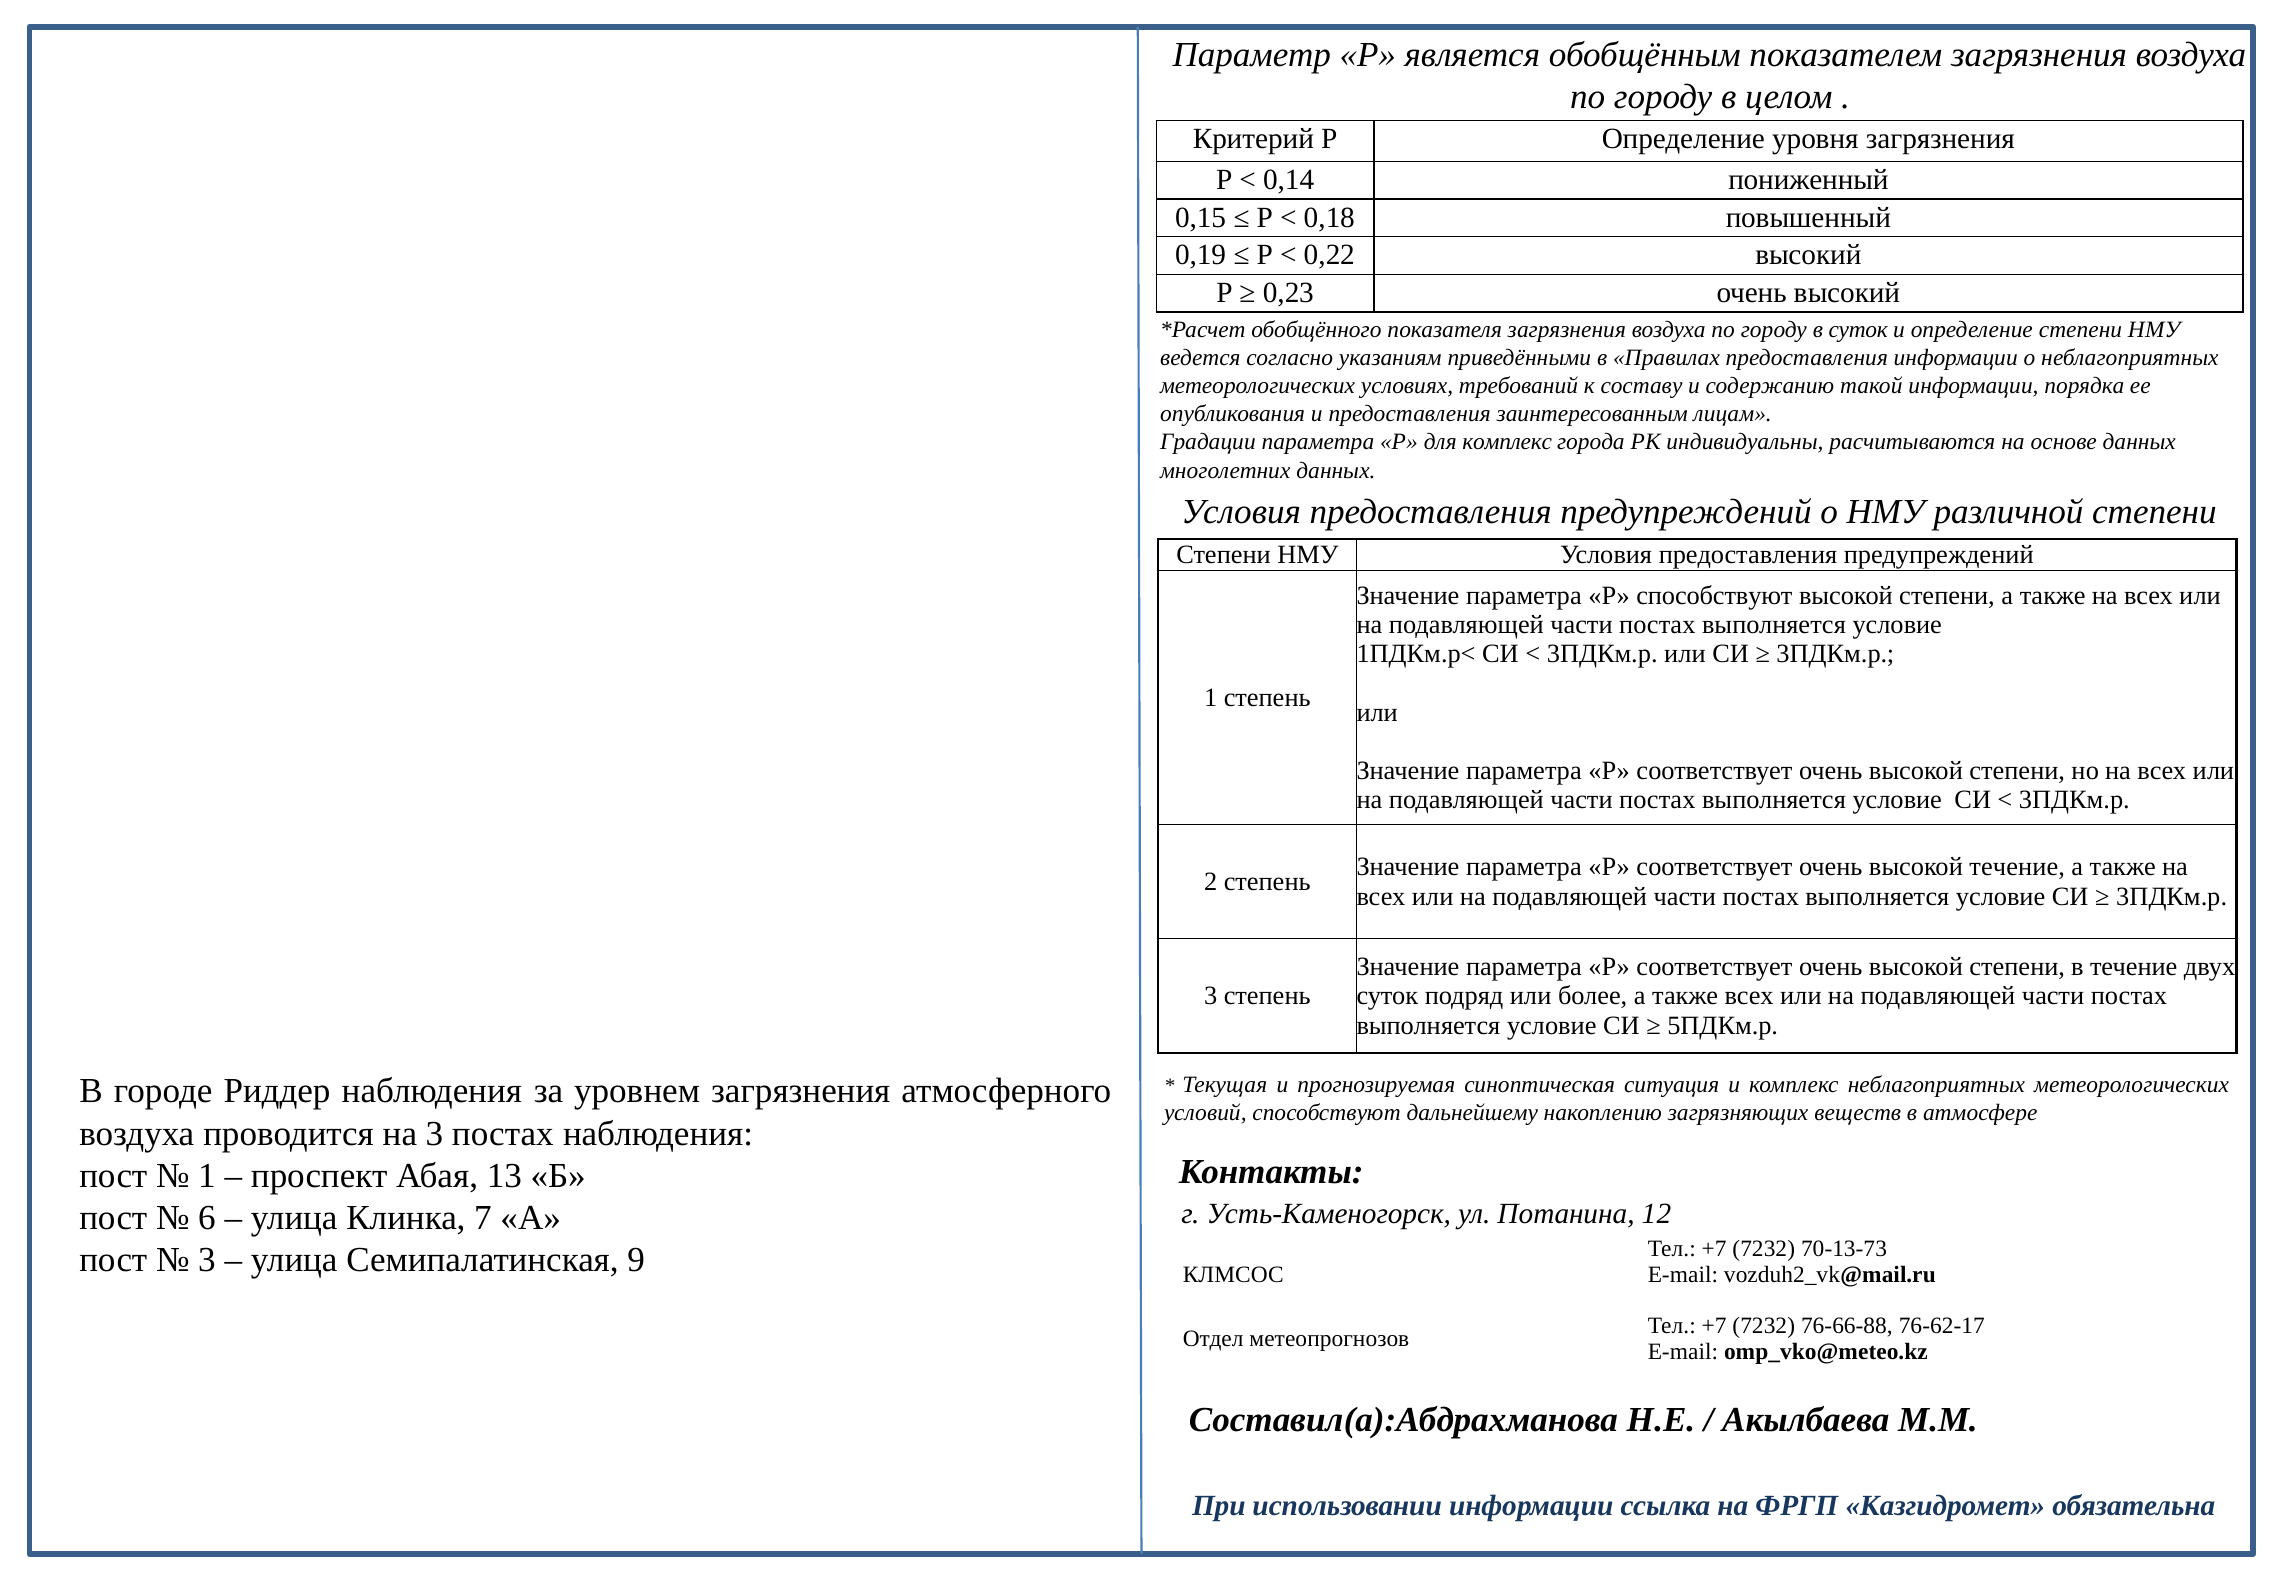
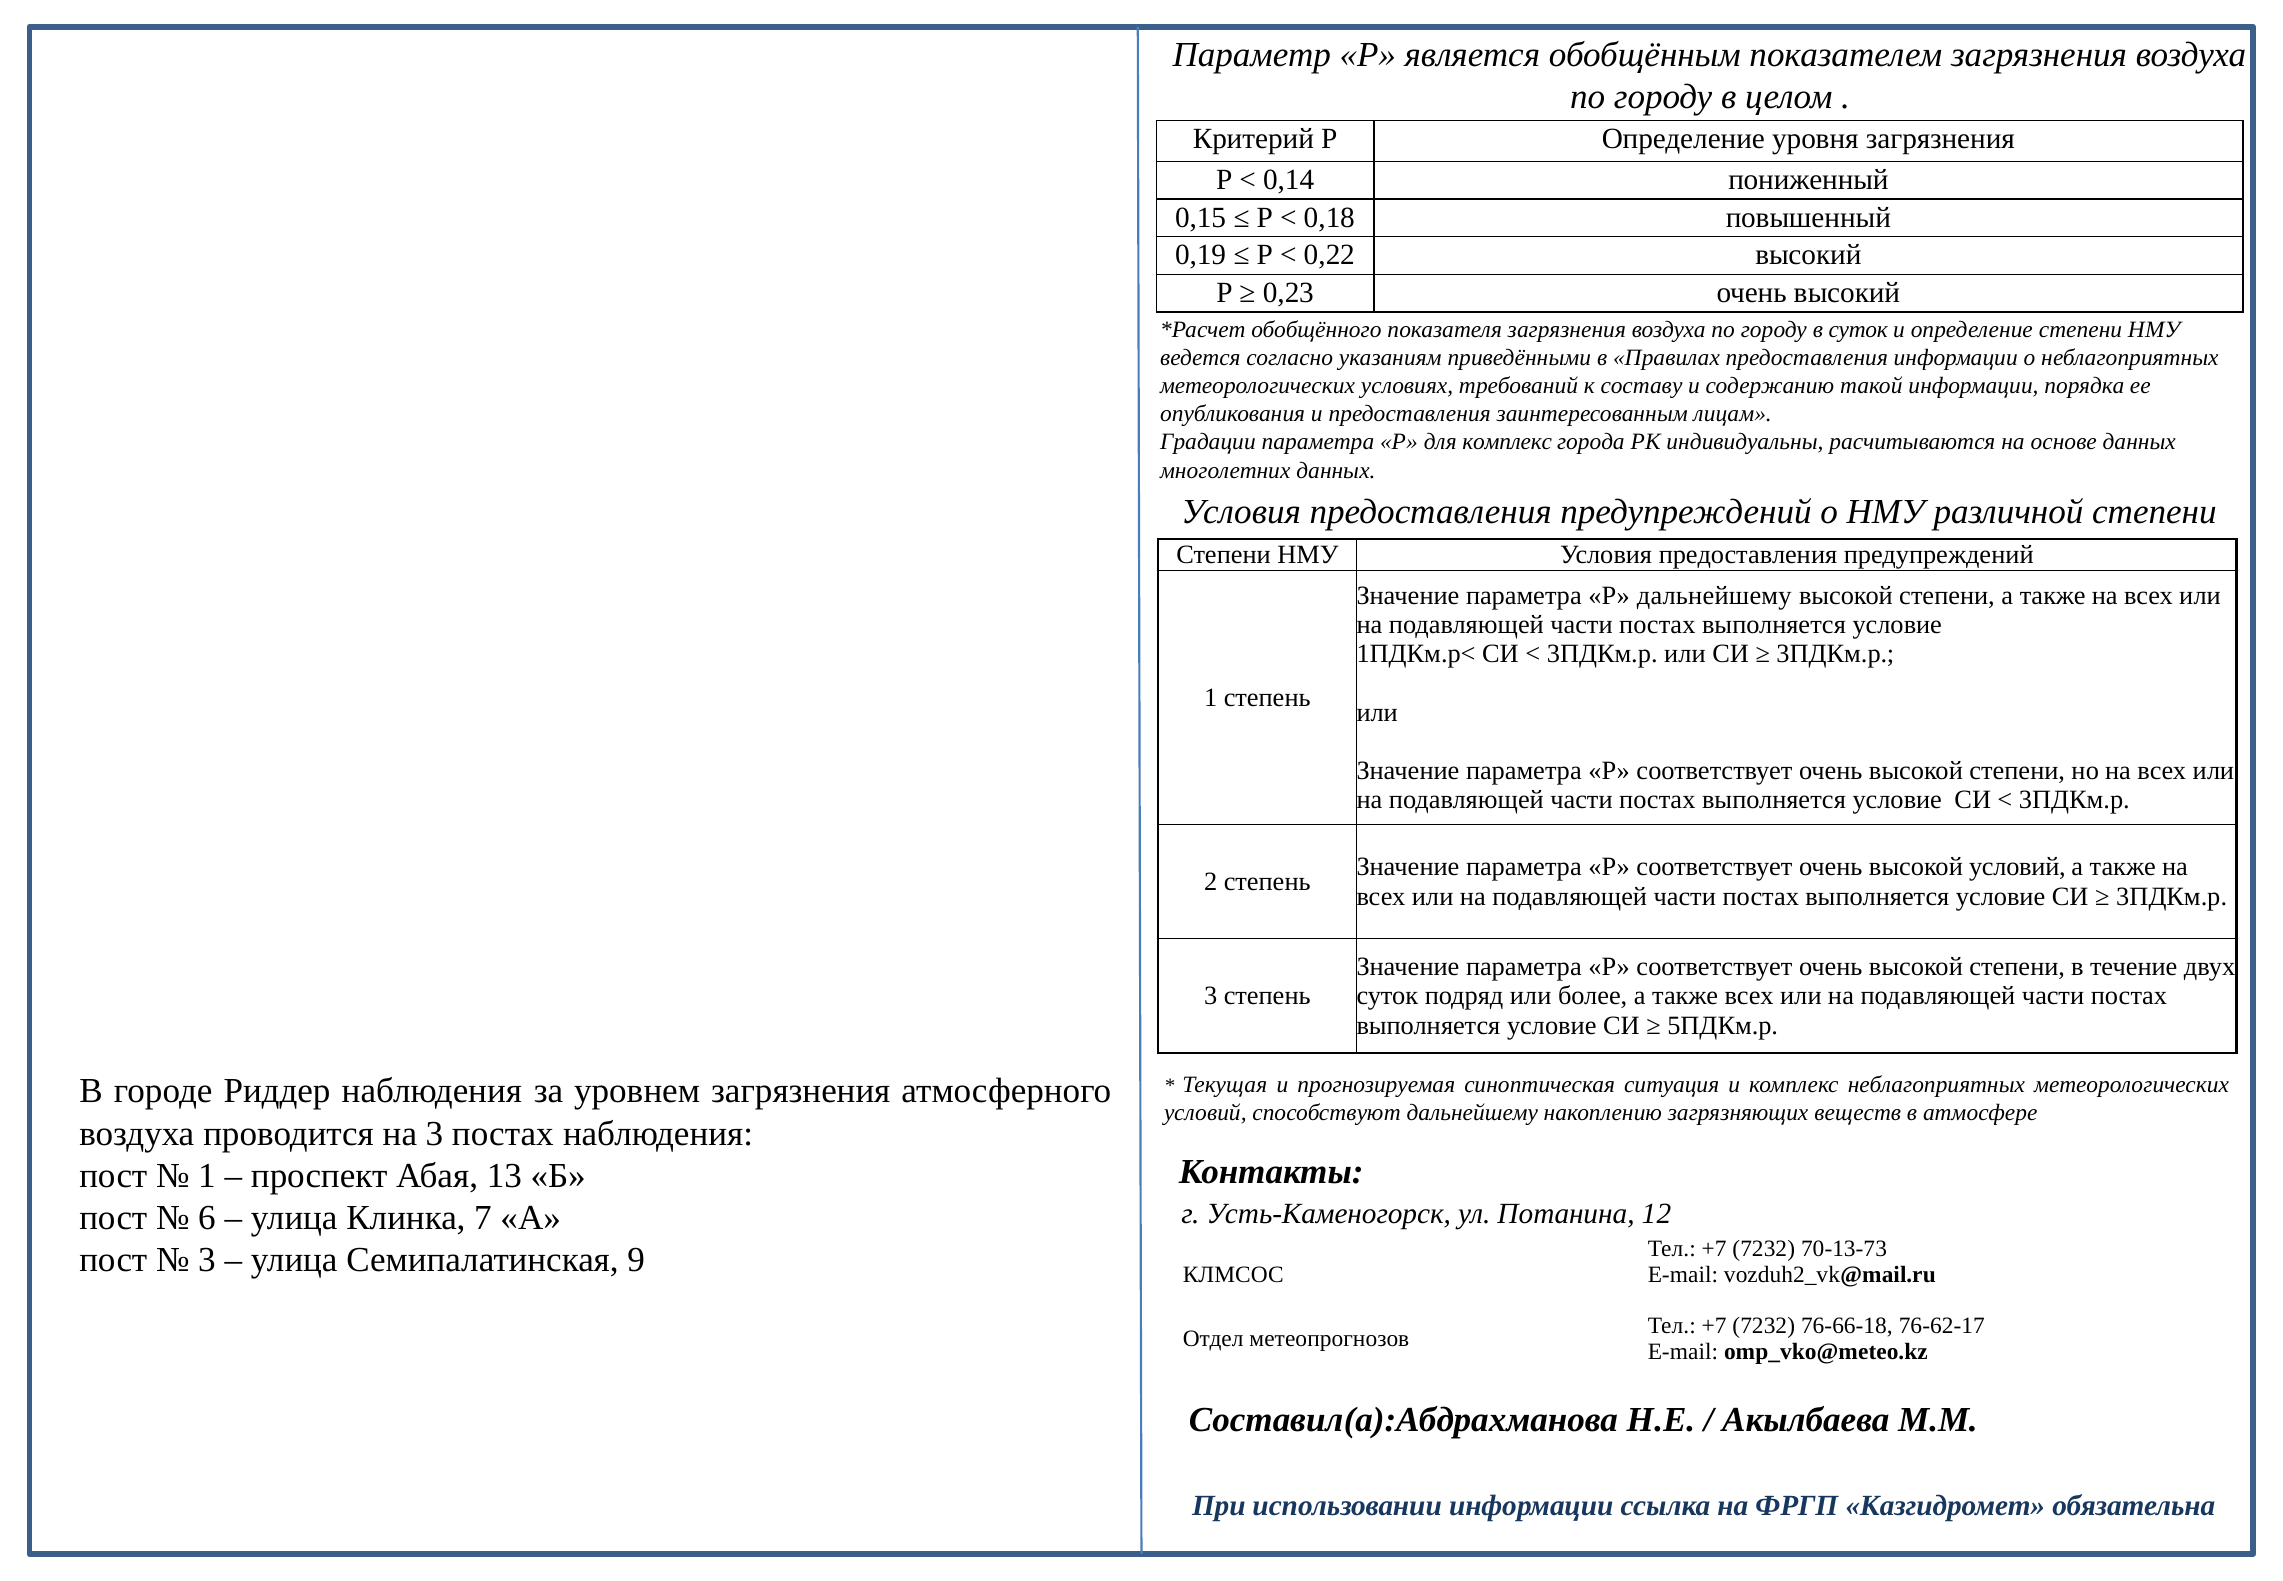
Р способствуют: способствуют -> дальнейшему (1714, 595)
высокой течение: течение -> условий (2017, 867)
76-66-88: 76-66-88 -> 76-66-18 (1847, 1325)
